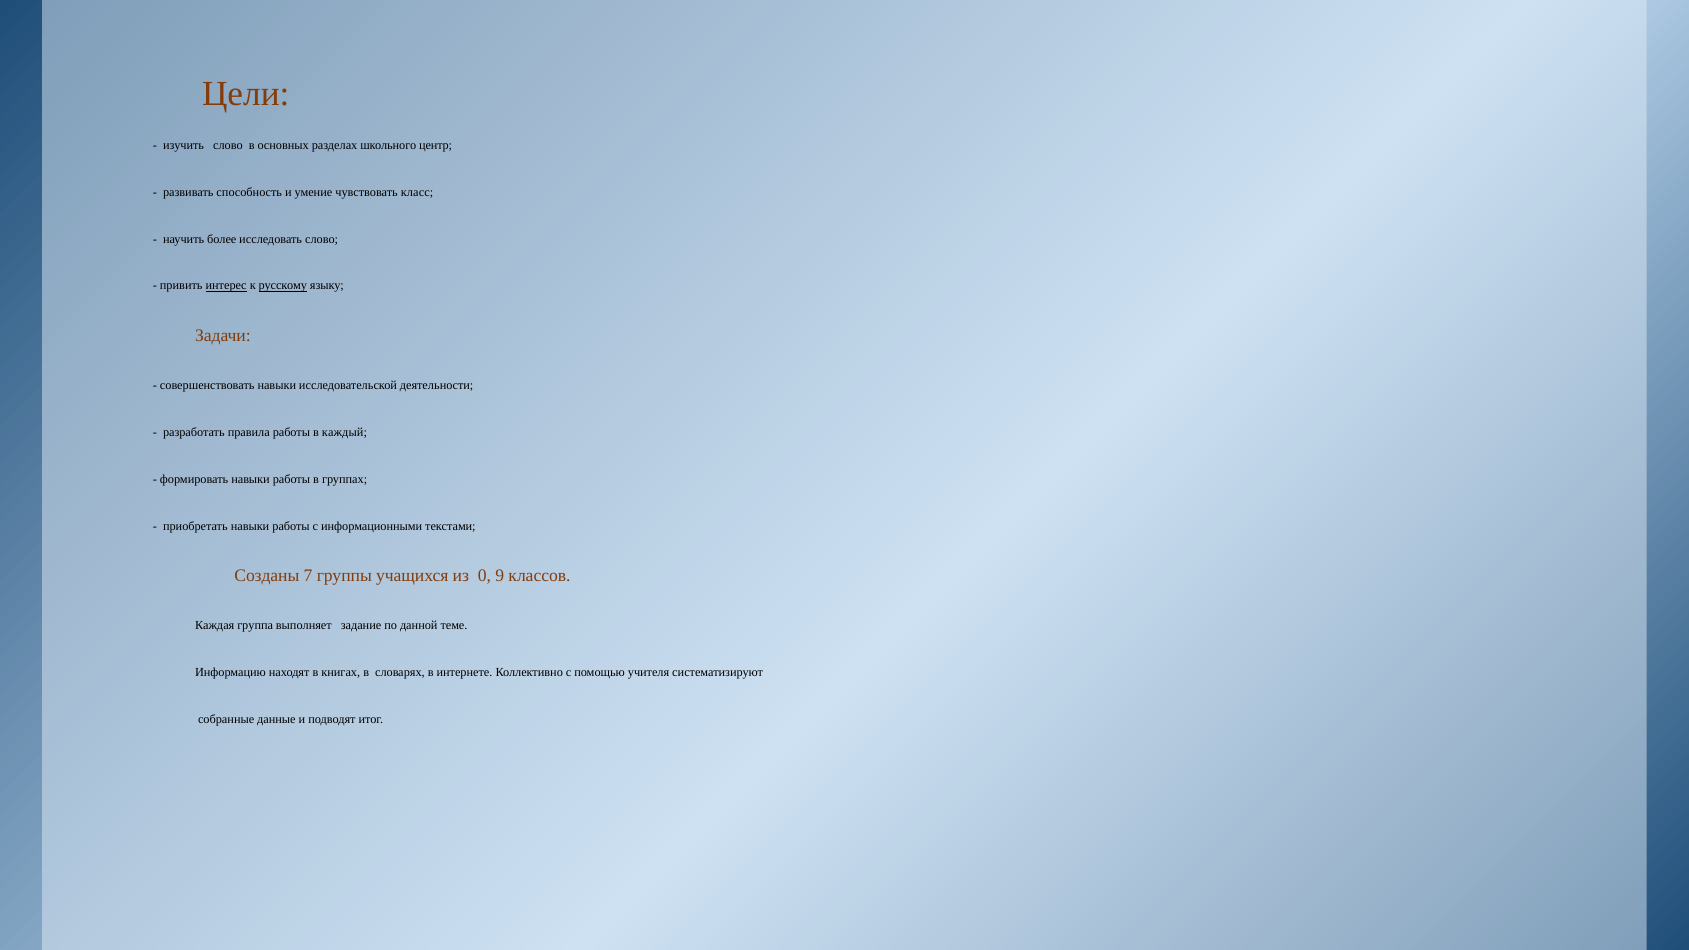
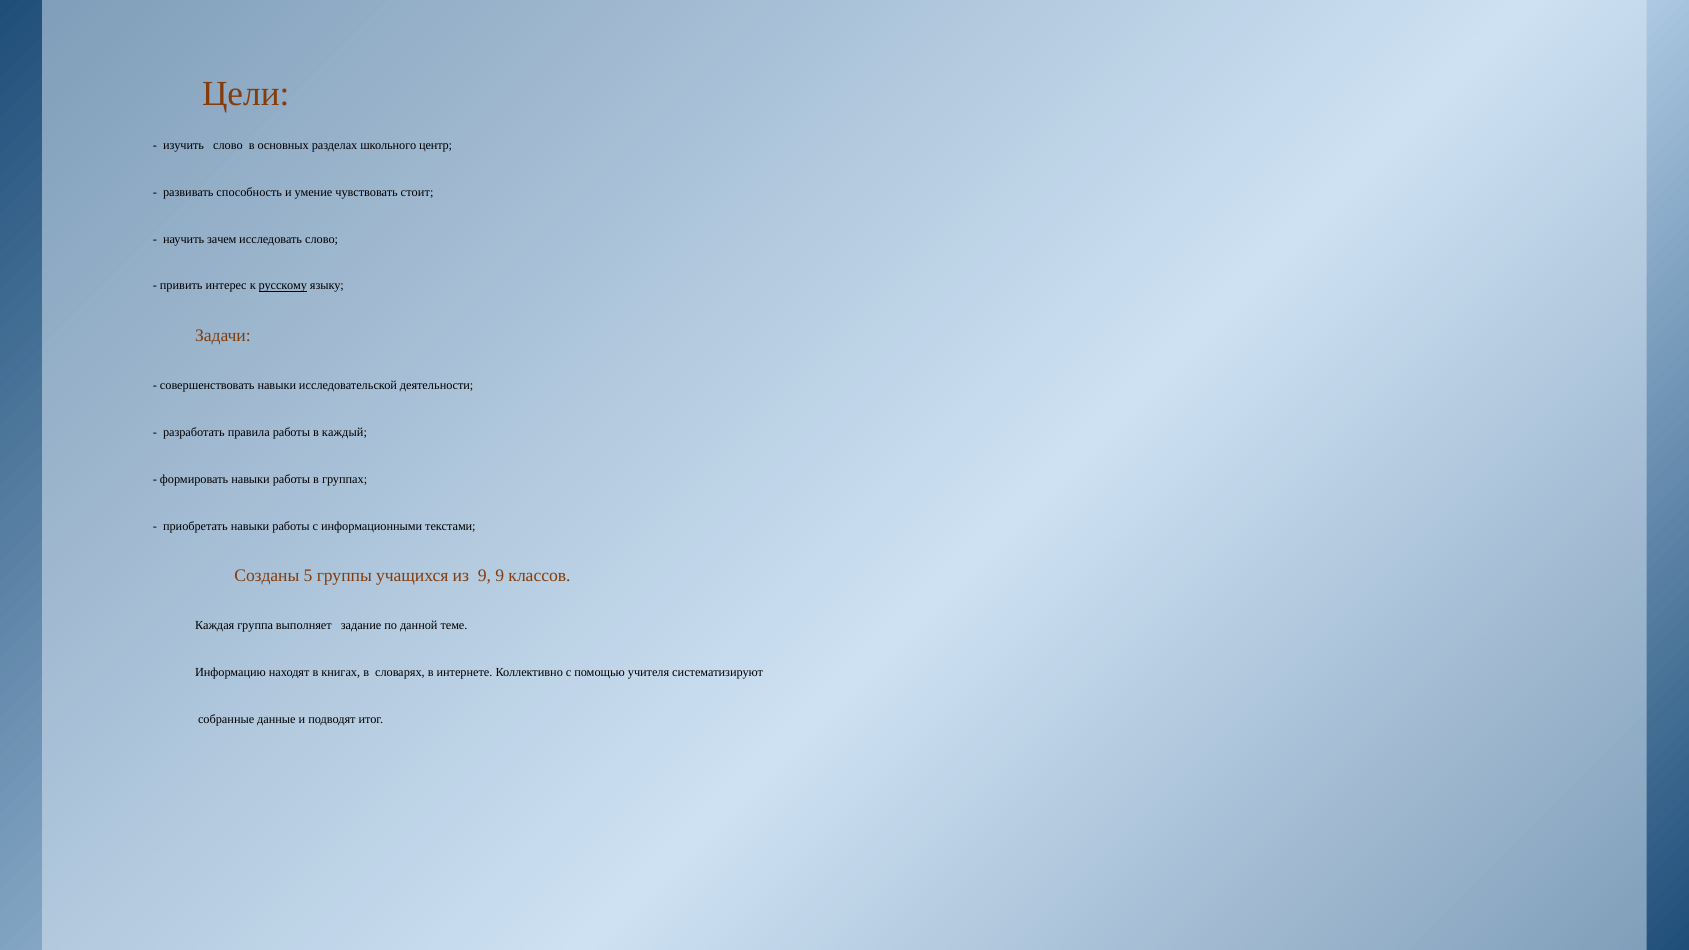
класс: класс -> стоит (417, 192)
более: более -> зачем (222, 239)
интерес underline: present -> none (226, 286)
7: 7 -> 5 (308, 576)
из 0: 0 -> 9 (484, 576)
